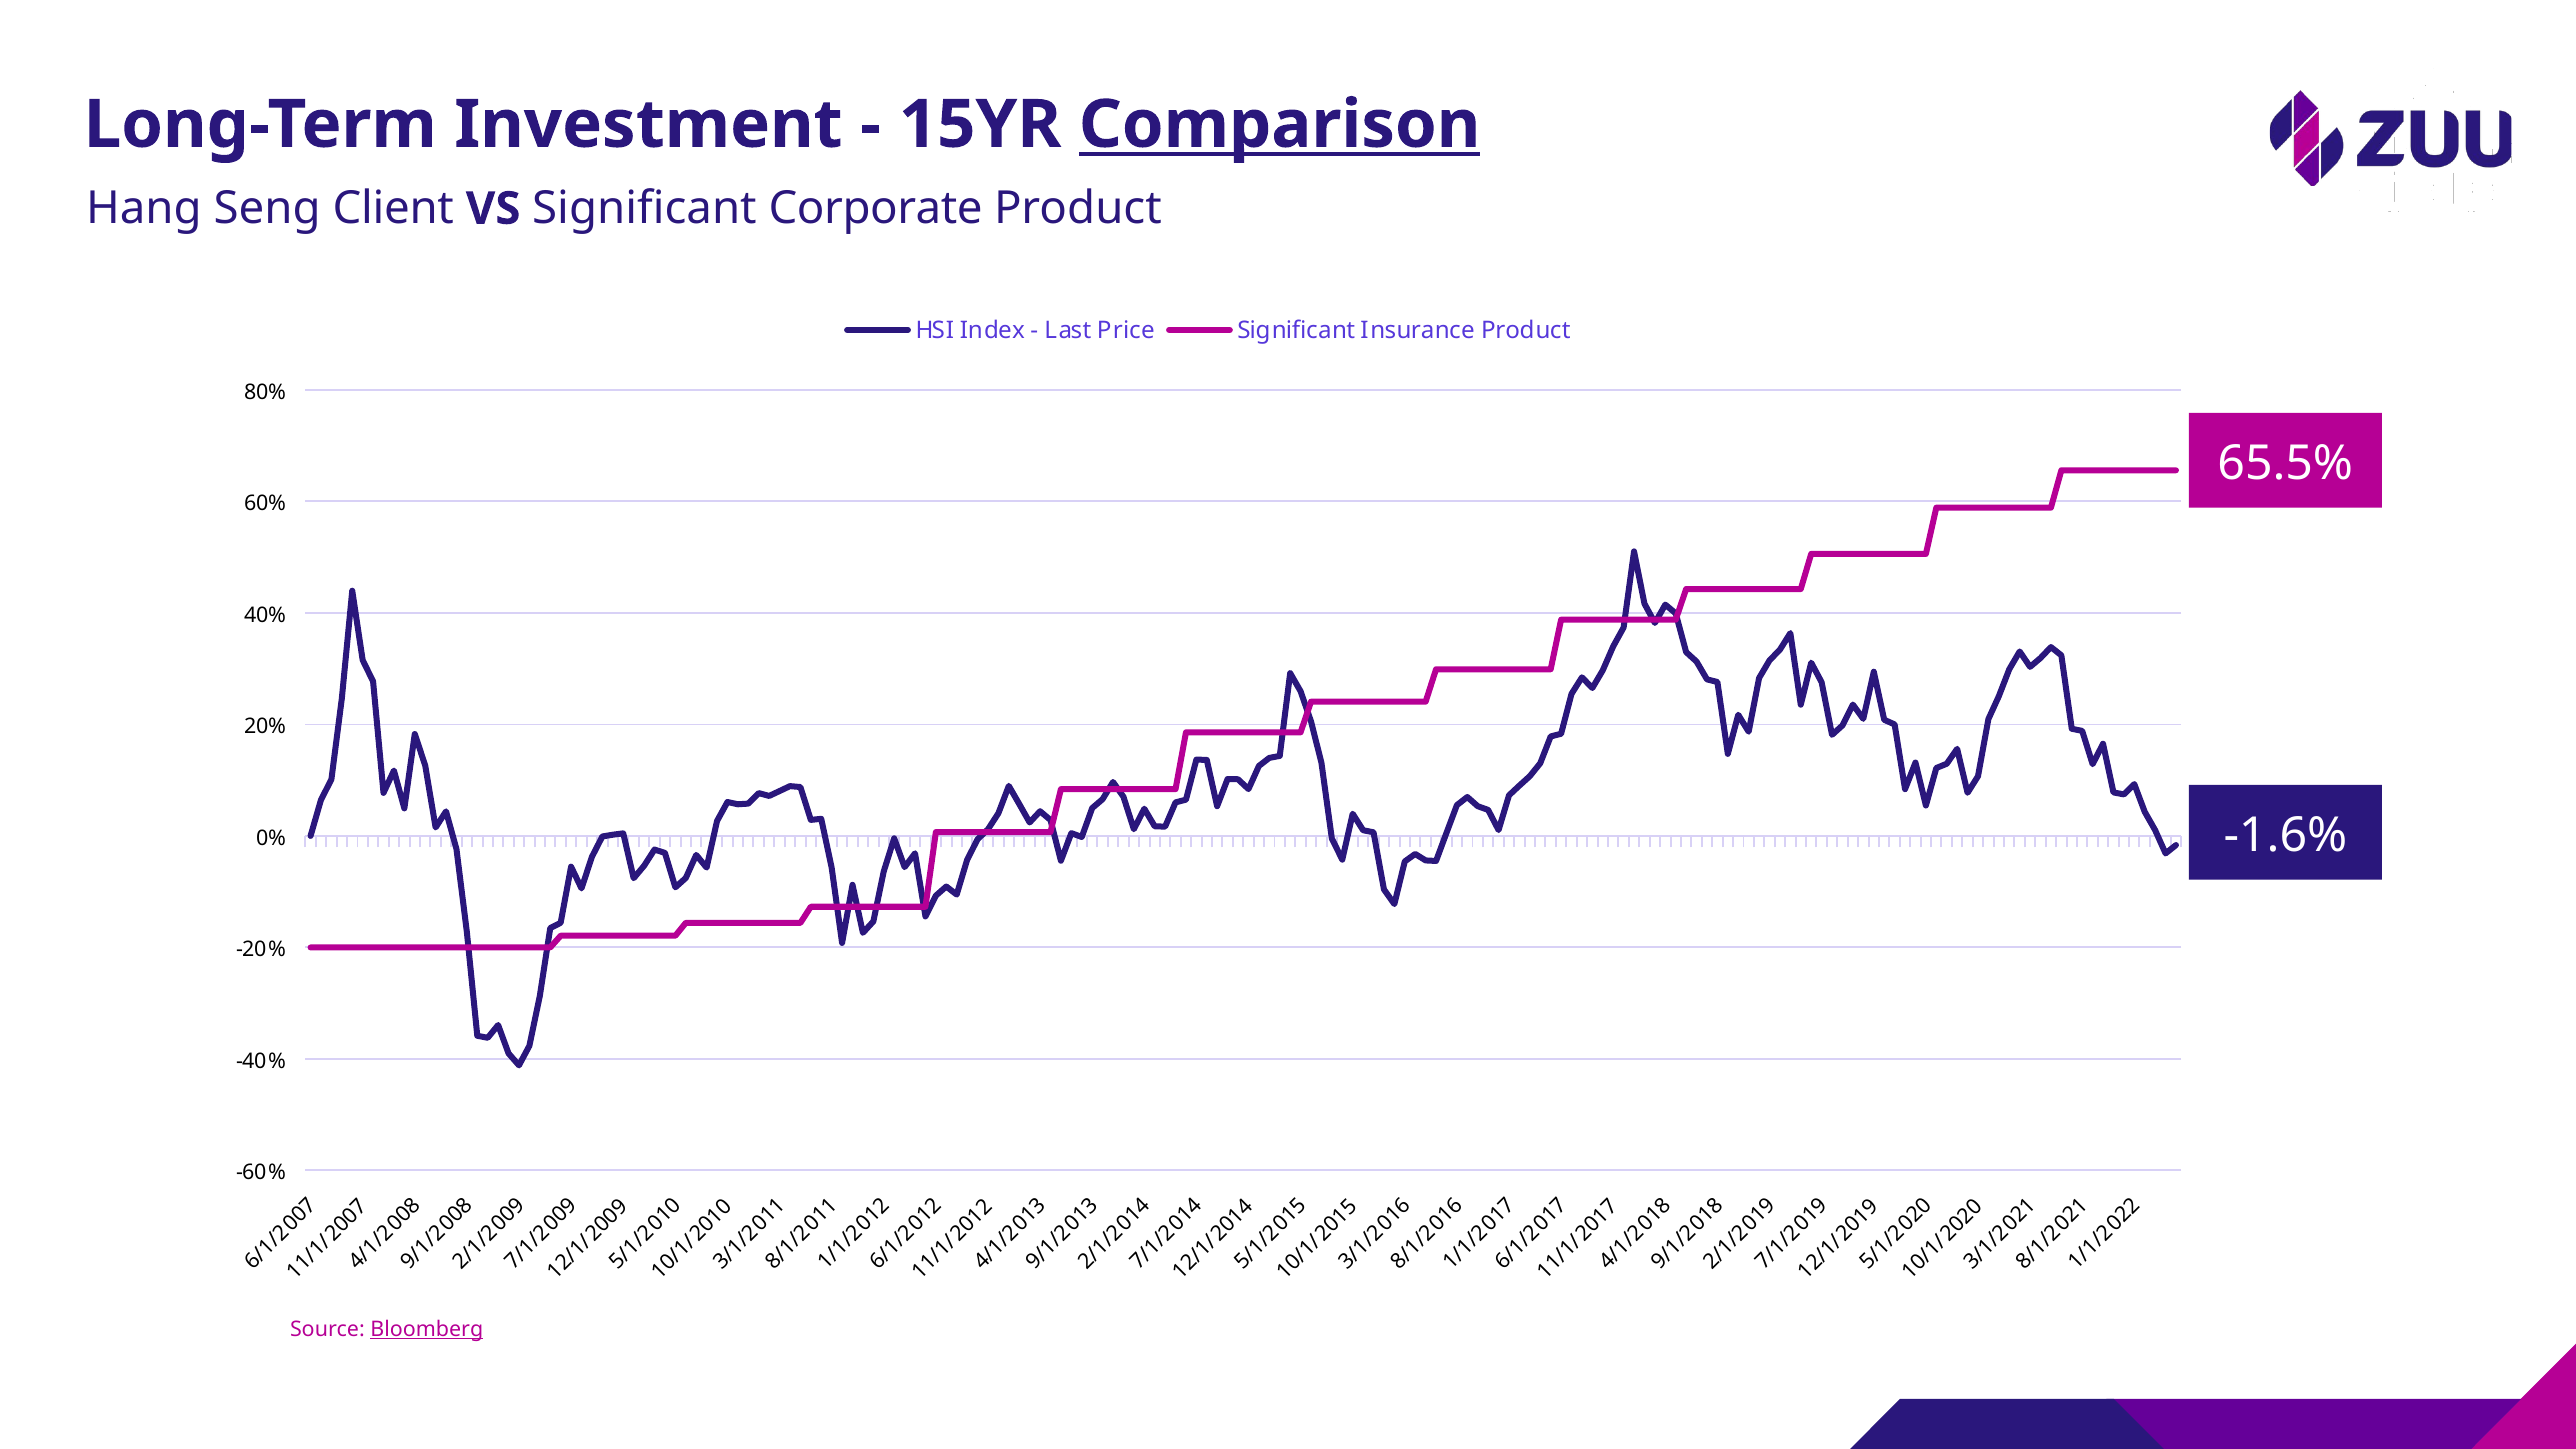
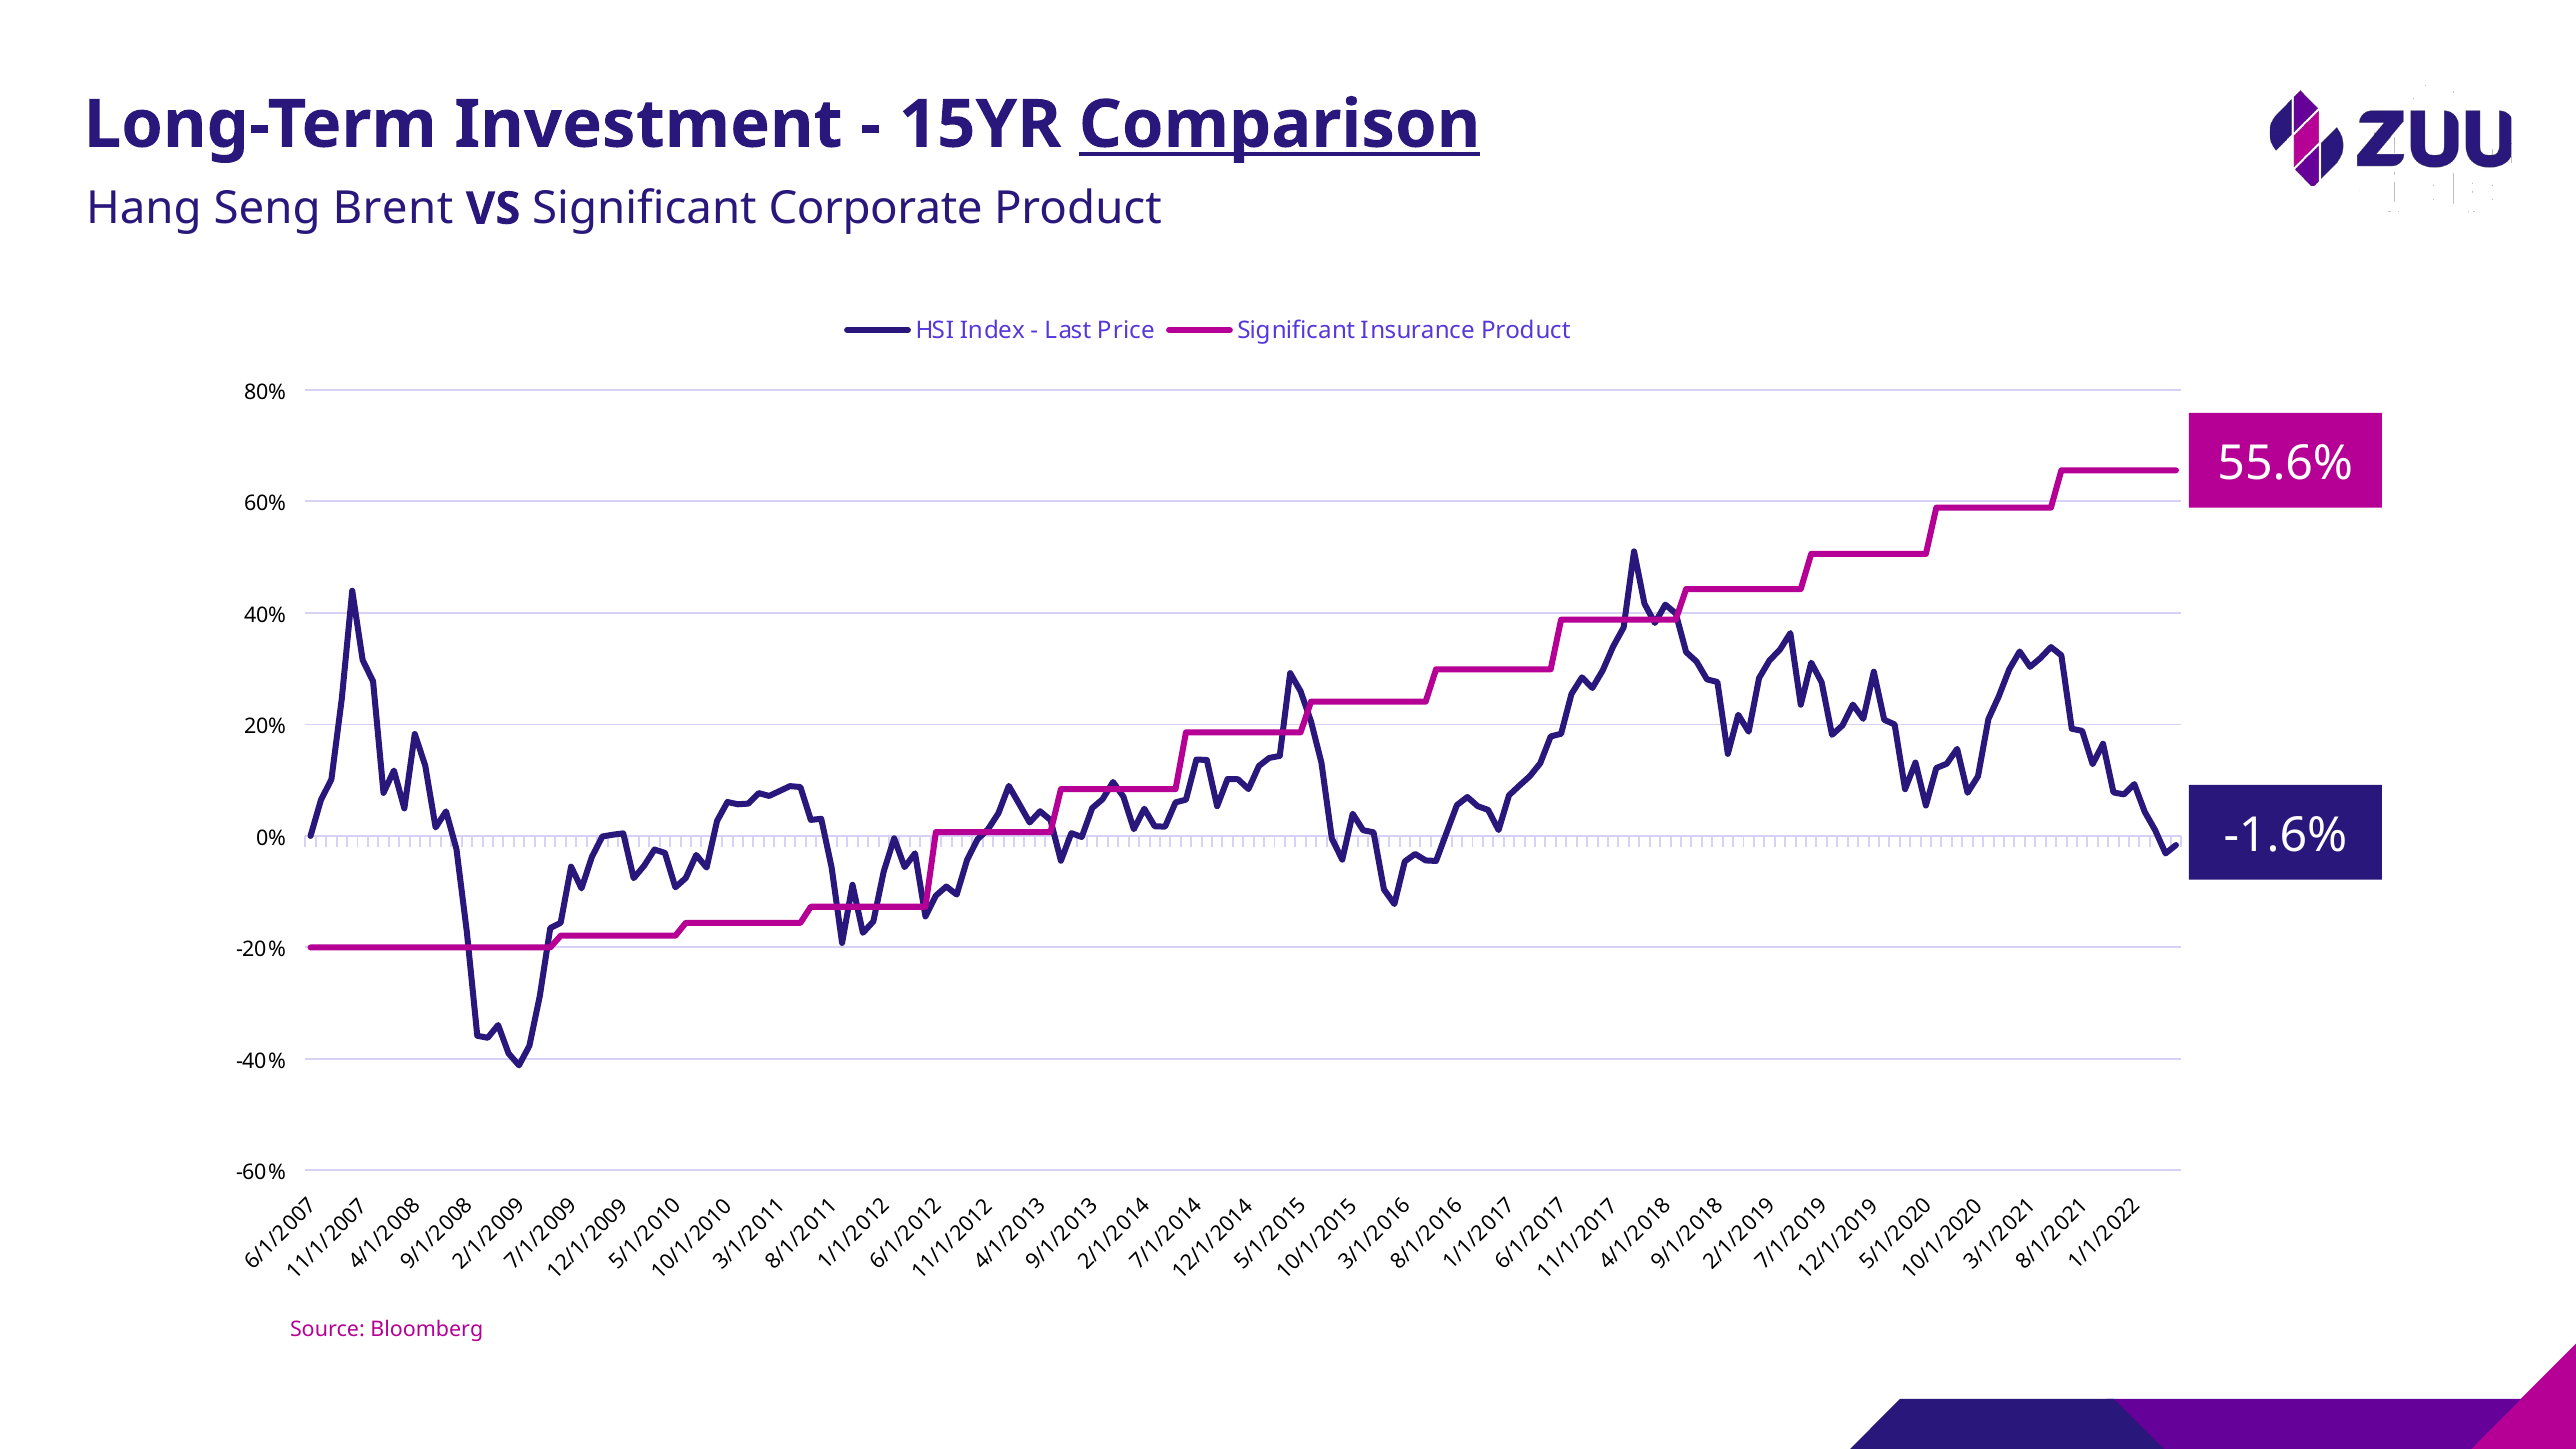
Client: Client -> Brent (393, 209)
65.5%: 65.5% -> 55.6% (2285, 464)
Bloomberg underline: present -> none (427, 1329)
